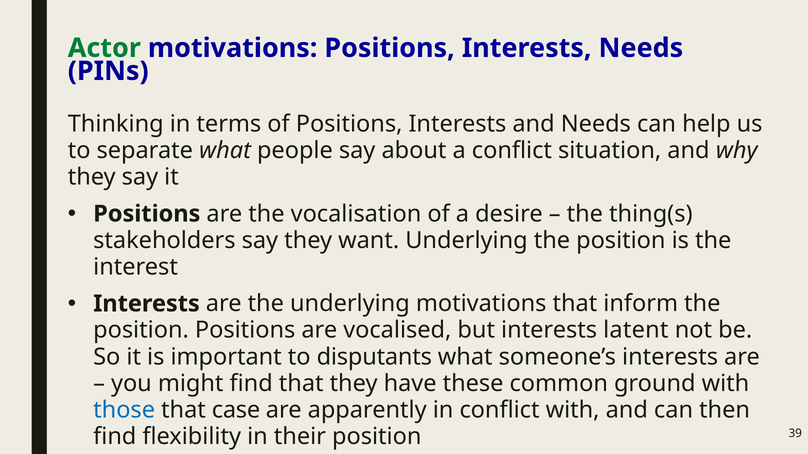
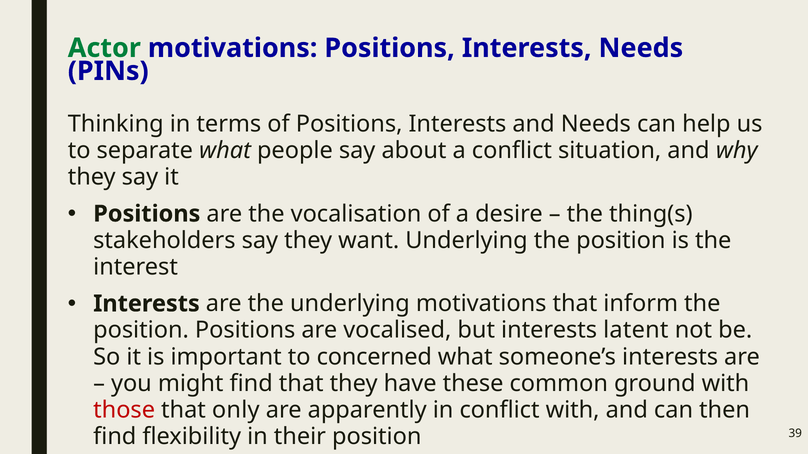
disputants: disputants -> concerned (374, 357)
those colour: blue -> red (124, 410)
case: case -> only (236, 410)
